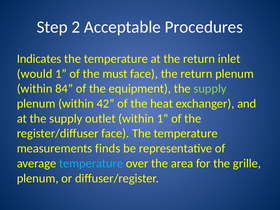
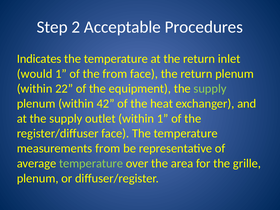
the must: must -> from (115, 74)
84: 84 -> 22 (64, 89)
measurements finds: finds -> from (108, 148)
temperature colour: light blue -> light green (91, 163)
